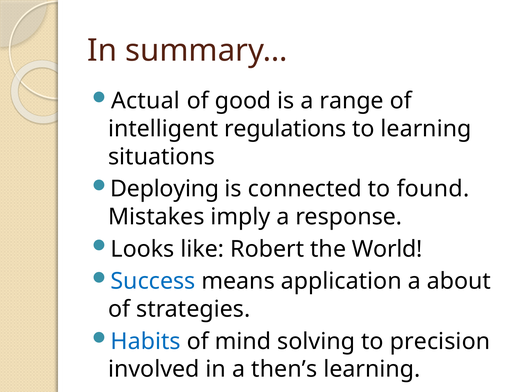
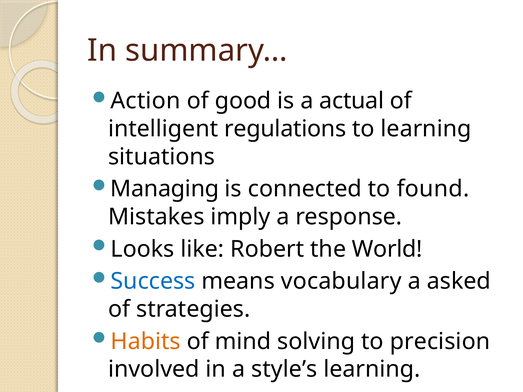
Actual: Actual -> Action (146, 101)
range: range -> actual (352, 101)
Deploying: Deploying -> Managing (165, 189)
application: application -> vocabulary (341, 282)
about: about -> asked (459, 282)
Habits colour: blue -> orange (146, 342)
then’s: then’s -> style’s (284, 370)
